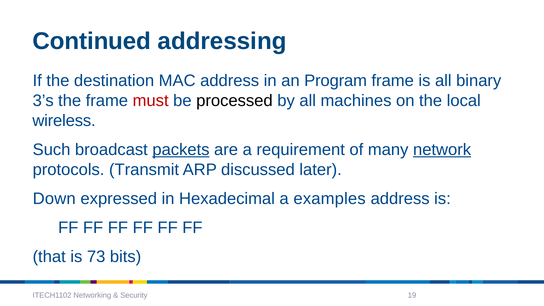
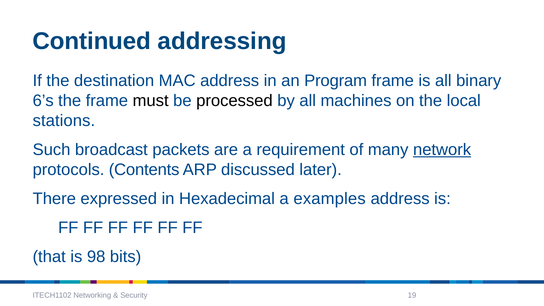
3’s: 3’s -> 6’s (43, 101)
must colour: red -> black (151, 101)
wireless: wireless -> stations (64, 121)
packets underline: present -> none (181, 150)
Transmit: Transmit -> Contents (144, 170)
Down: Down -> There (54, 199)
73: 73 -> 98 (96, 257)
